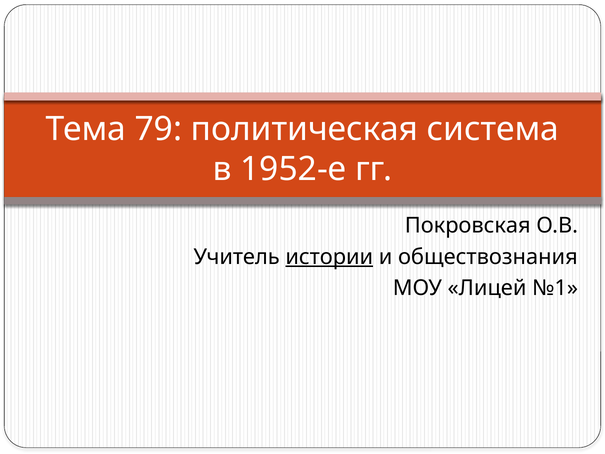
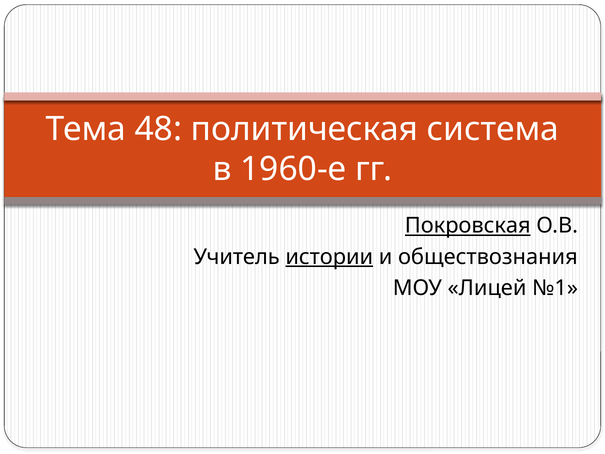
79: 79 -> 48 (158, 129)
1952-е: 1952-е -> 1960-е (293, 169)
Покровская underline: none -> present (468, 226)
